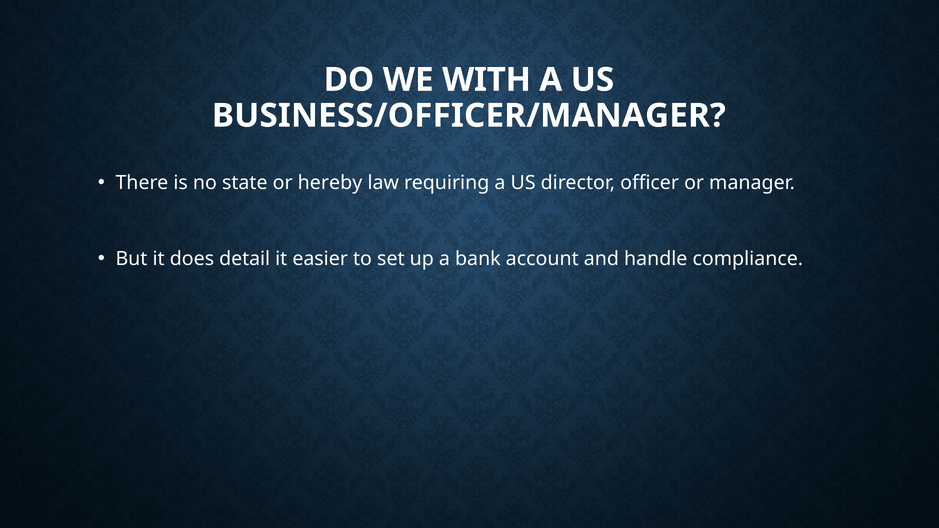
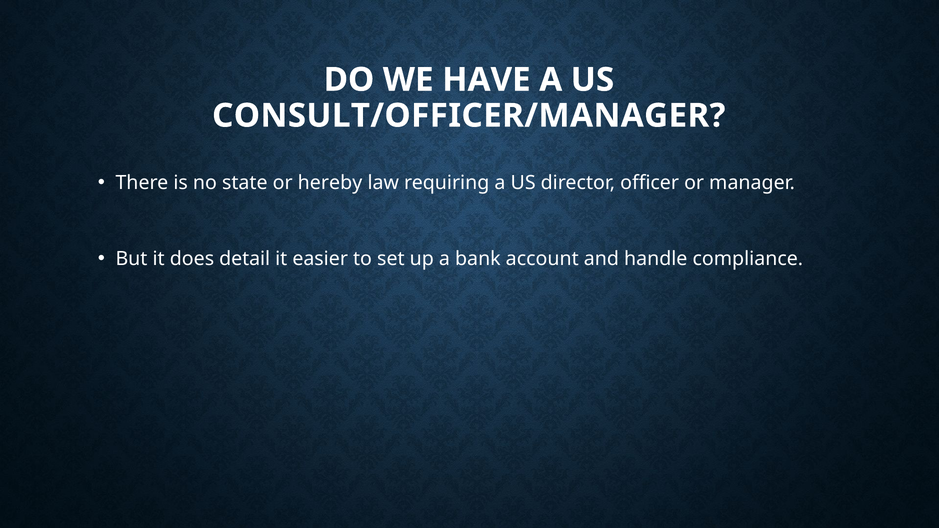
WITH: WITH -> HAVE (486, 80)
BUSINESS/OFFICER/MANAGER: BUSINESS/OFFICER/MANAGER -> CONSULT/OFFICER/MANAGER (469, 116)
